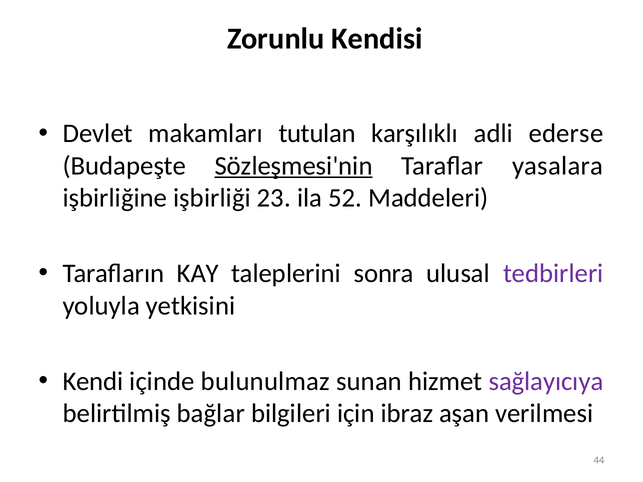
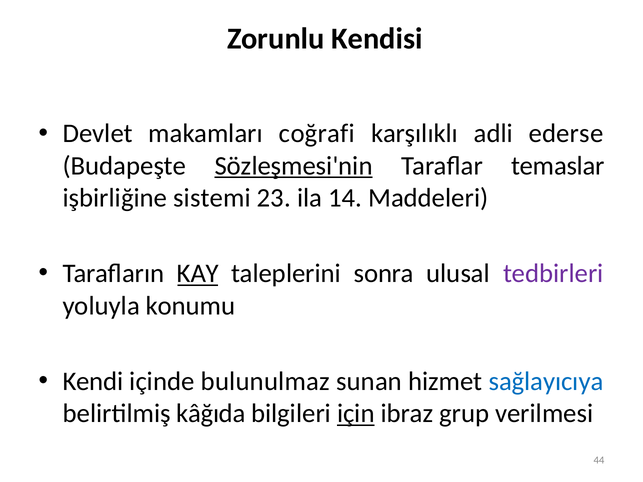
tutulan: tutulan -> coğrafi (317, 134)
yasalara: yasalara -> temaslar (558, 166)
işbirliği: işbirliği -> sistemi (212, 198)
52: 52 -> 14 (345, 198)
KAY underline: none -> present (198, 274)
yetkisini: yetkisini -> konumu (191, 306)
sağlayıcıya colour: purple -> blue (546, 382)
bağlar: bağlar -> kâğıda (211, 414)
için underline: none -> present (356, 414)
aşan: aşan -> grup (464, 414)
